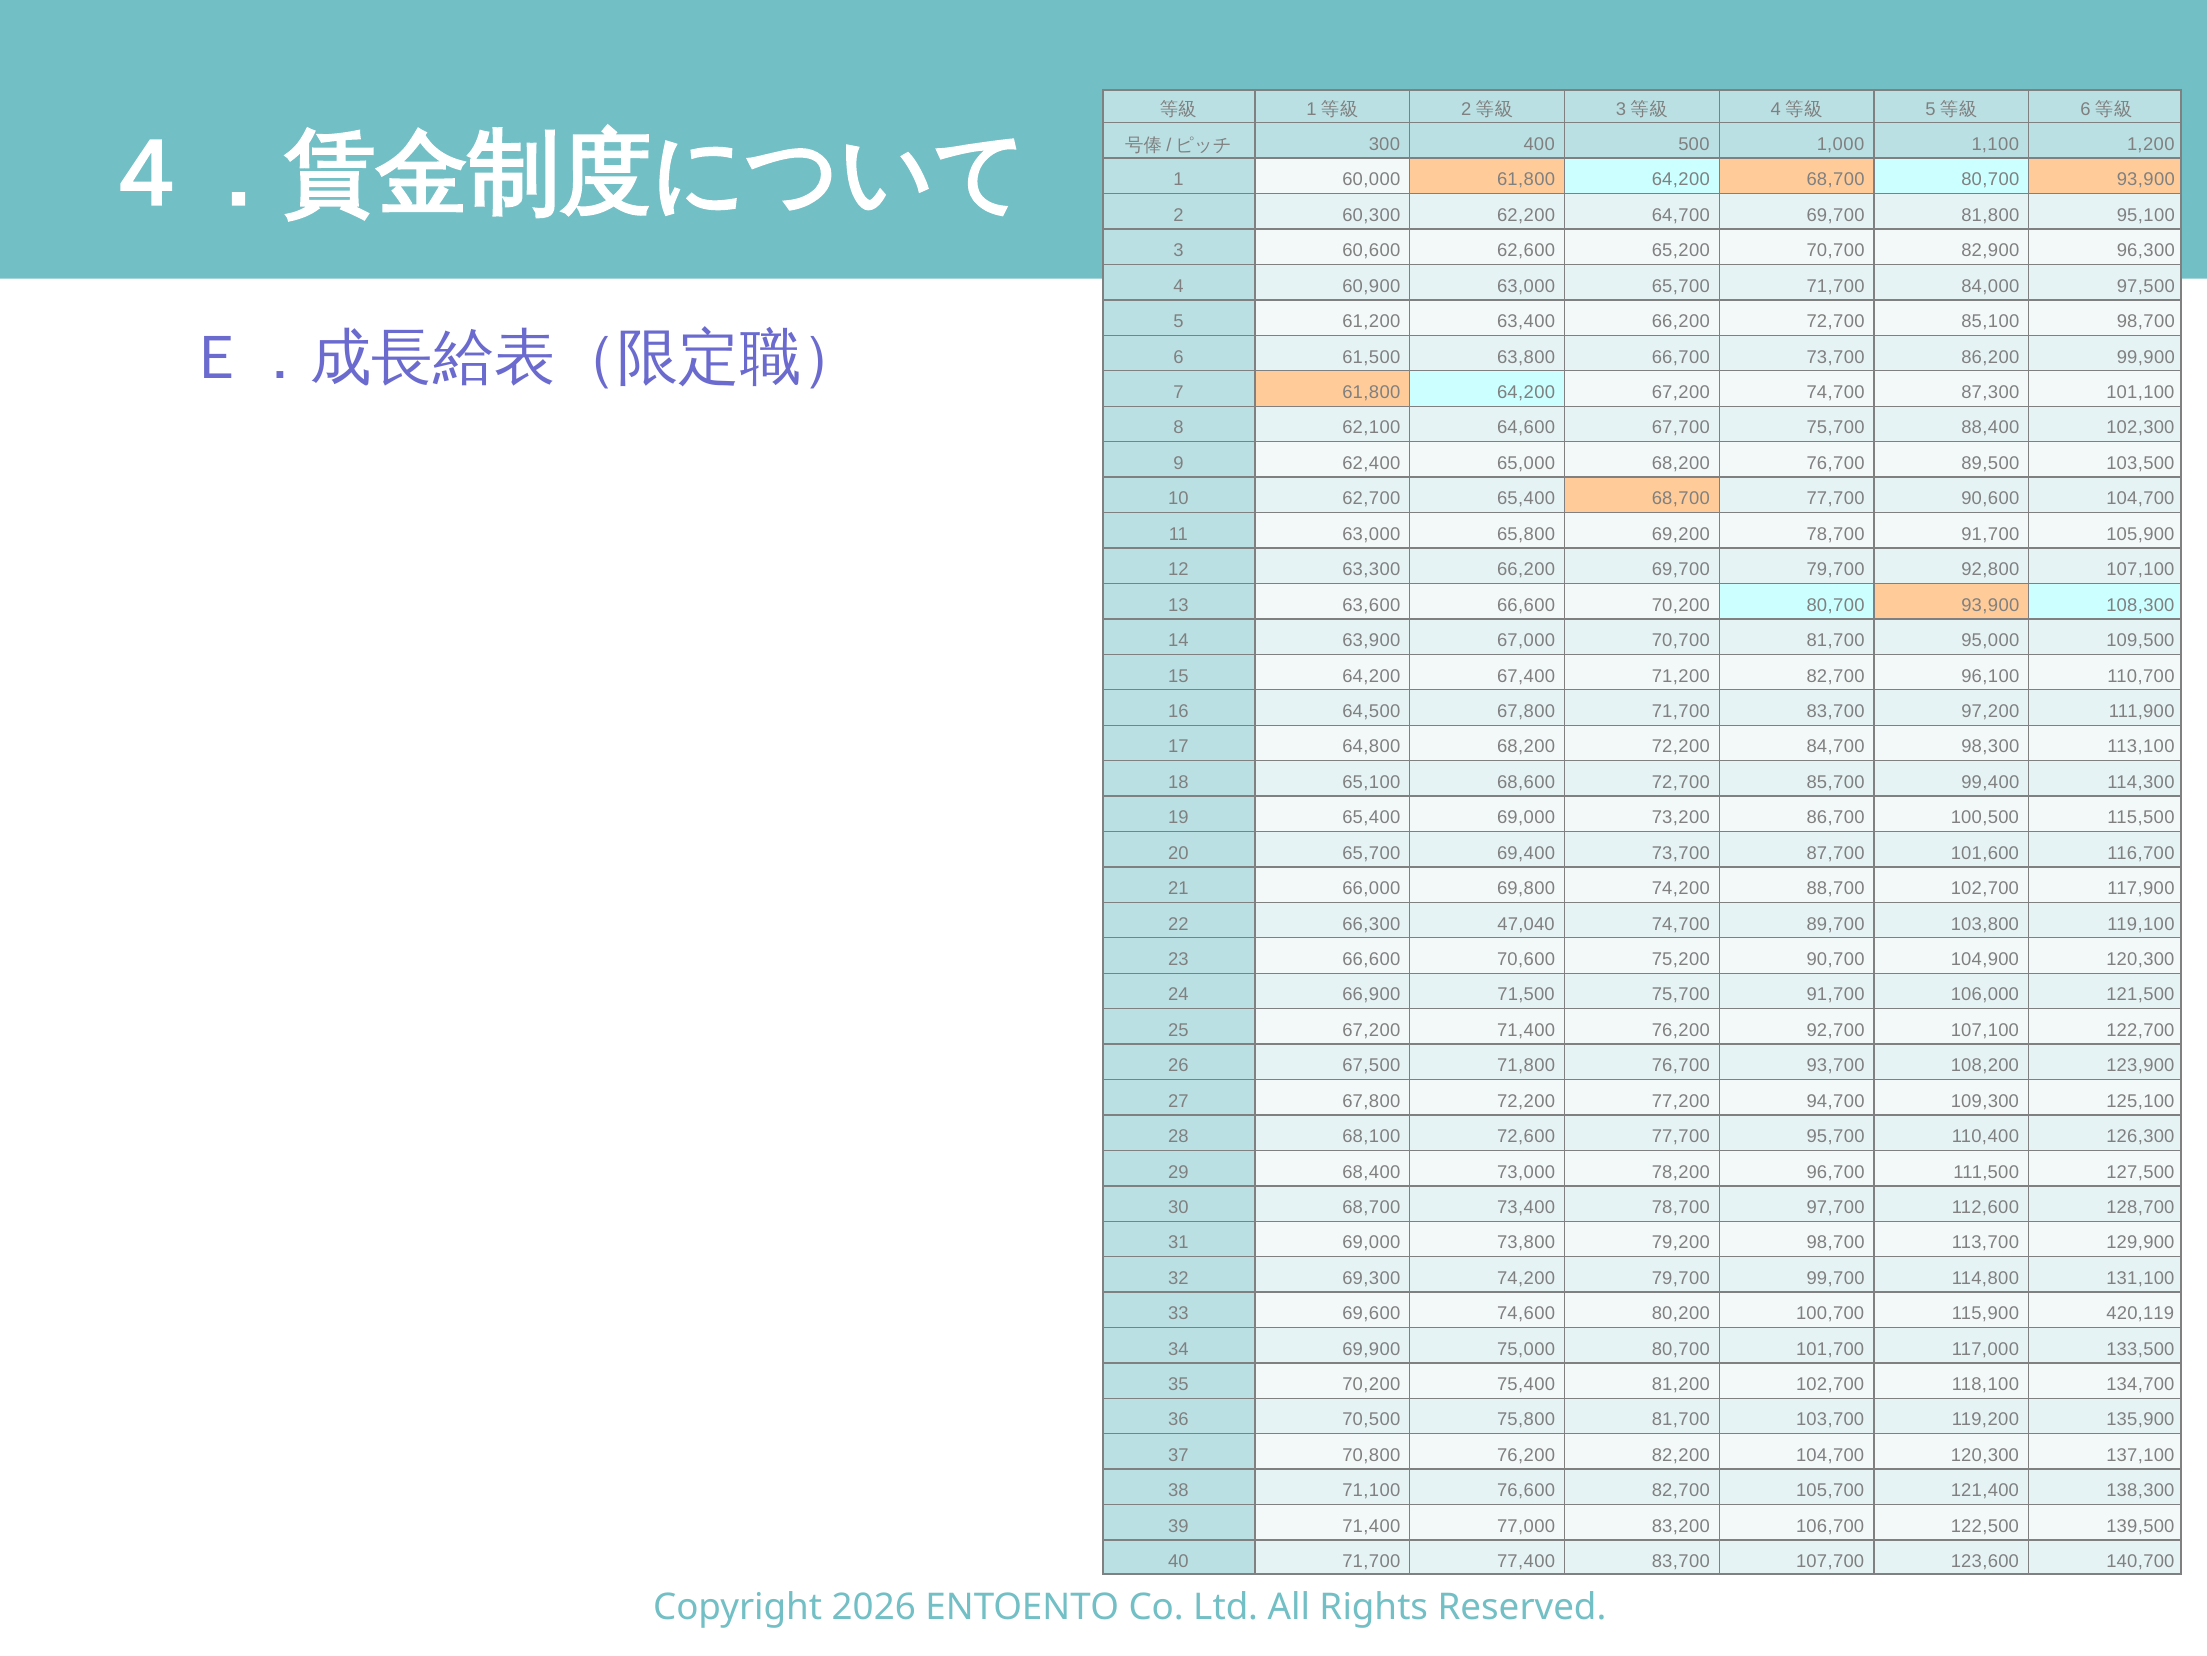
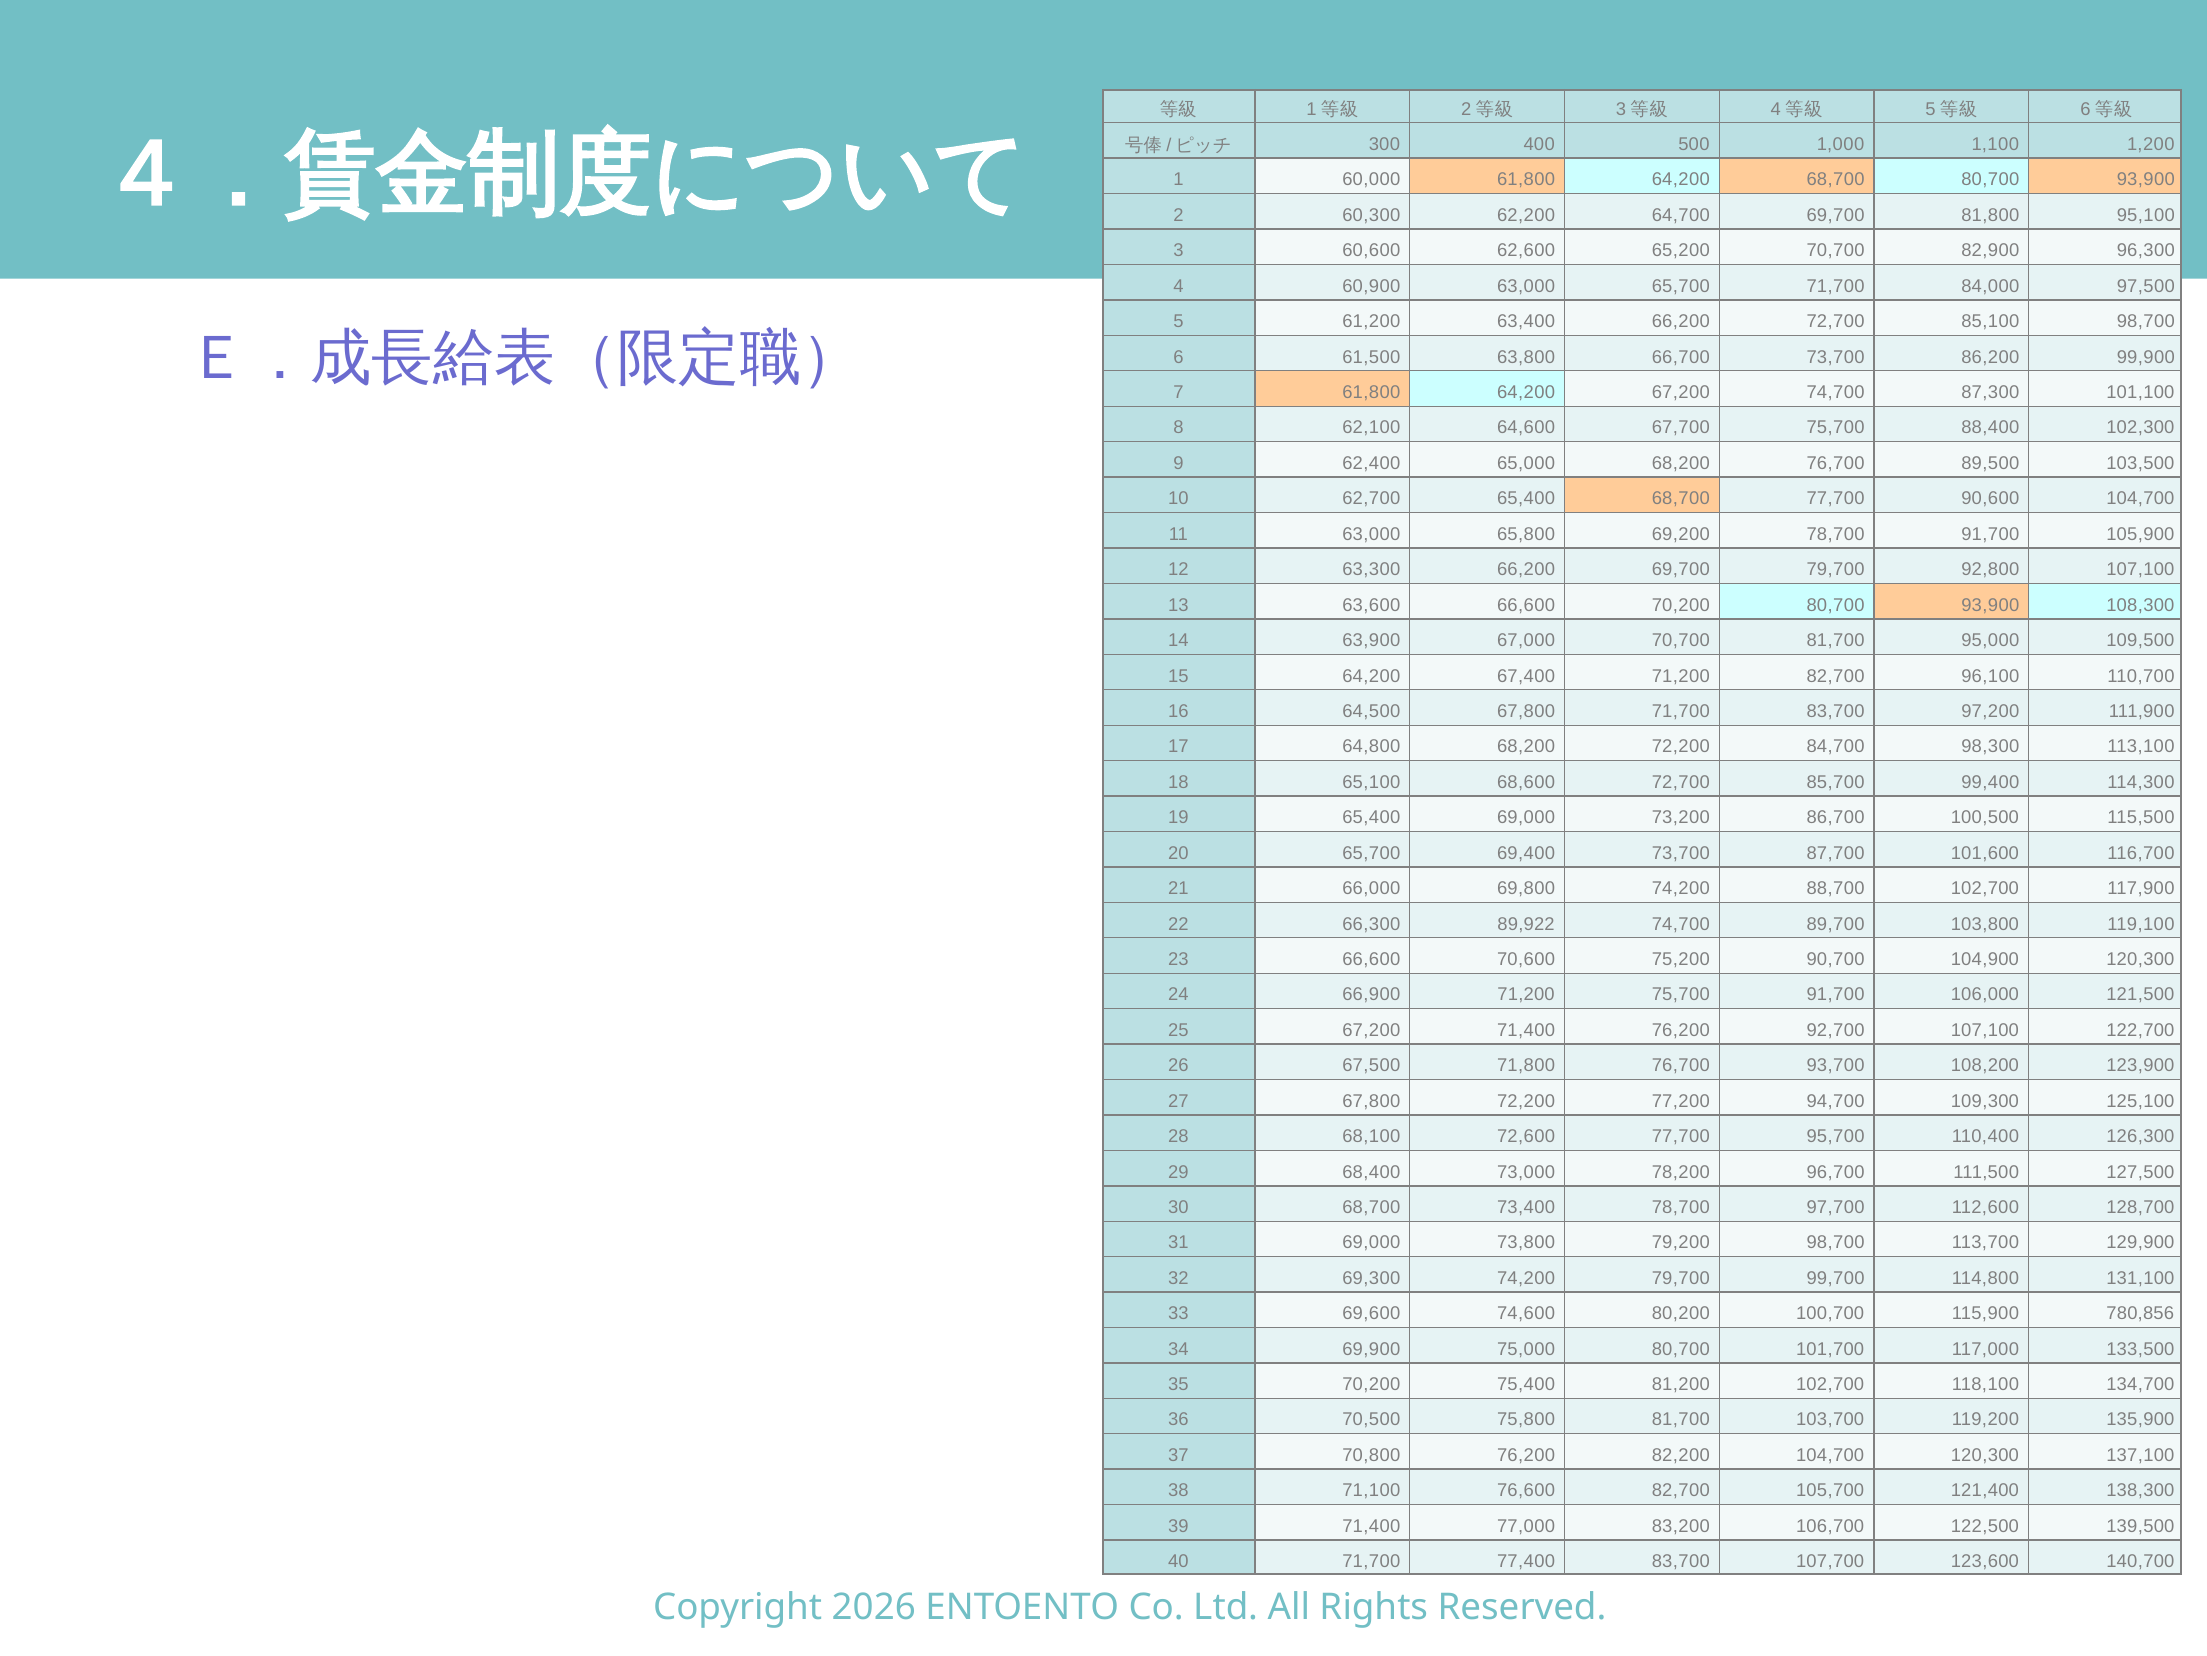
47,040: 47,040 -> 89,922 (1526, 924)
66,900 71,500: 71,500 -> 71,200 (1526, 994)
420,119: 420,119 -> 780,856 (2140, 1313)
